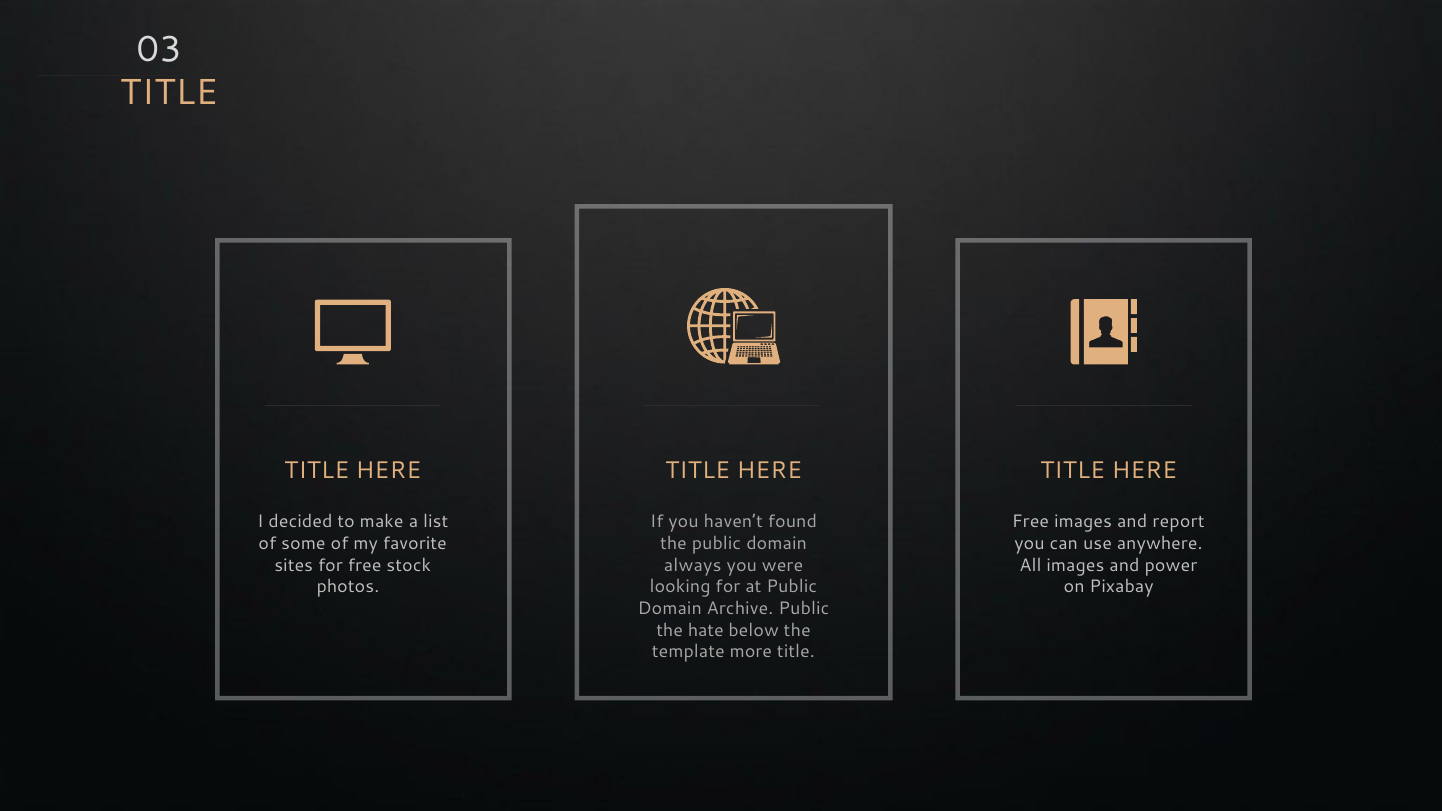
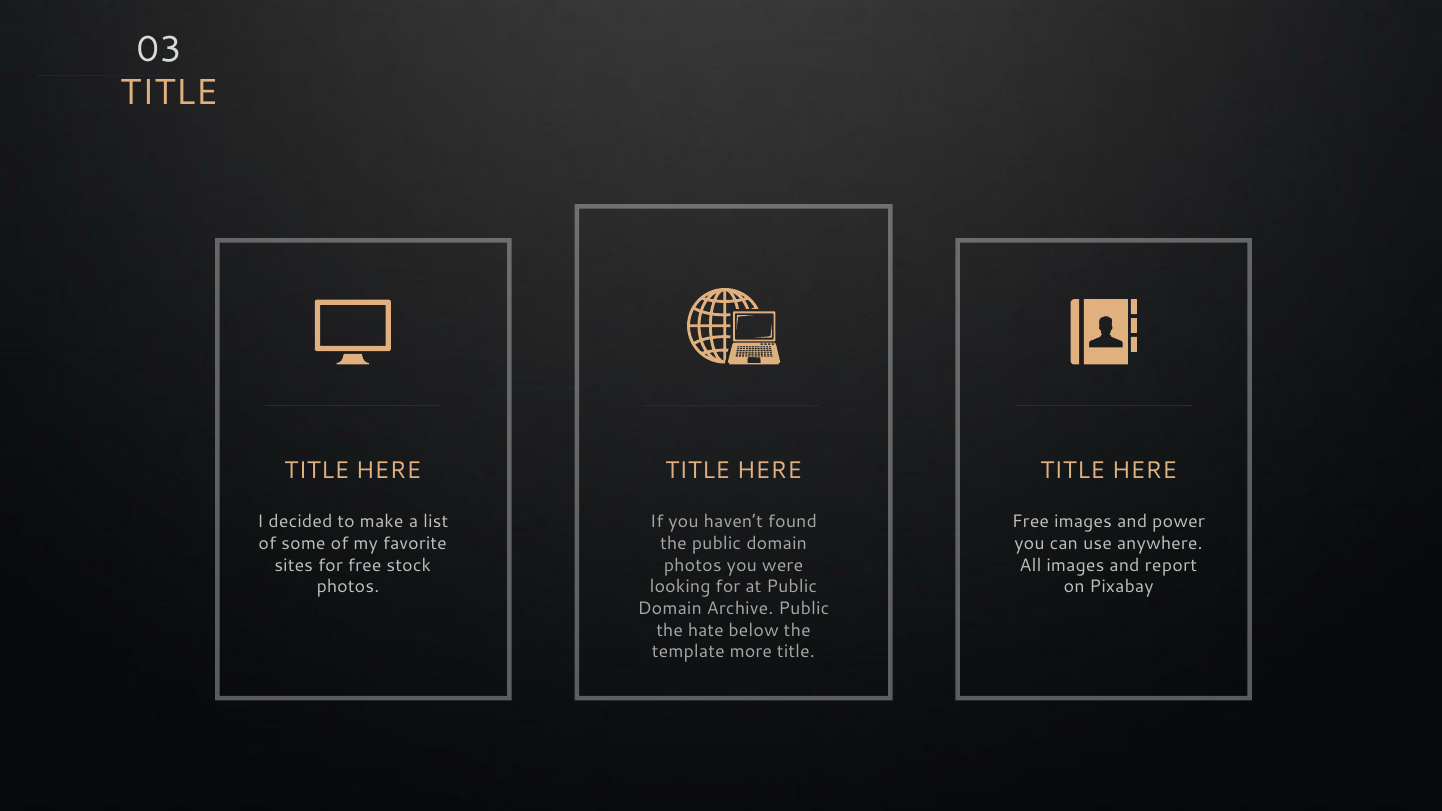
report: report -> power (1179, 522)
always: always -> photos (693, 565)
power: power -> report (1171, 565)
